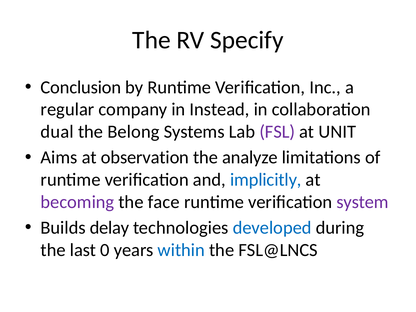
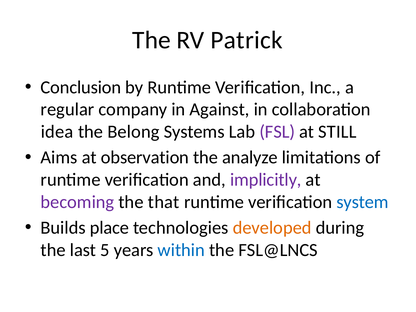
Specify: Specify -> Patrick (247, 40)
Instead: Instead -> Against (220, 109)
dual: dual -> idea (57, 132)
UNIT: UNIT -> STILL (337, 132)
implicitly colour: blue -> purple (266, 180)
face: face -> that (164, 202)
system colour: purple -> blue (363, 202)
delay: delay -> place (109, 228)
developed colour: blue -> orange (272, 228)
0: 0 -> 5 (105, 250)
